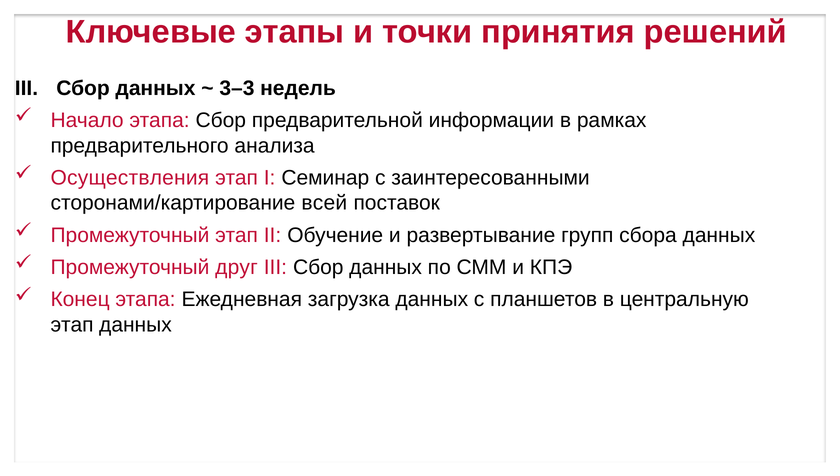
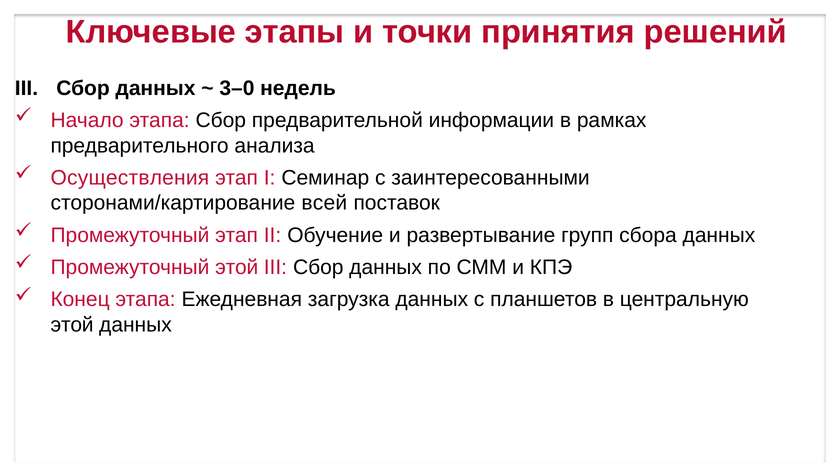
3–3: 3–3 -> 3–0 (237, 88)
Промежуточный друг: друг -> этой (237, 268)
этап: этап -> этой (72, 325)
